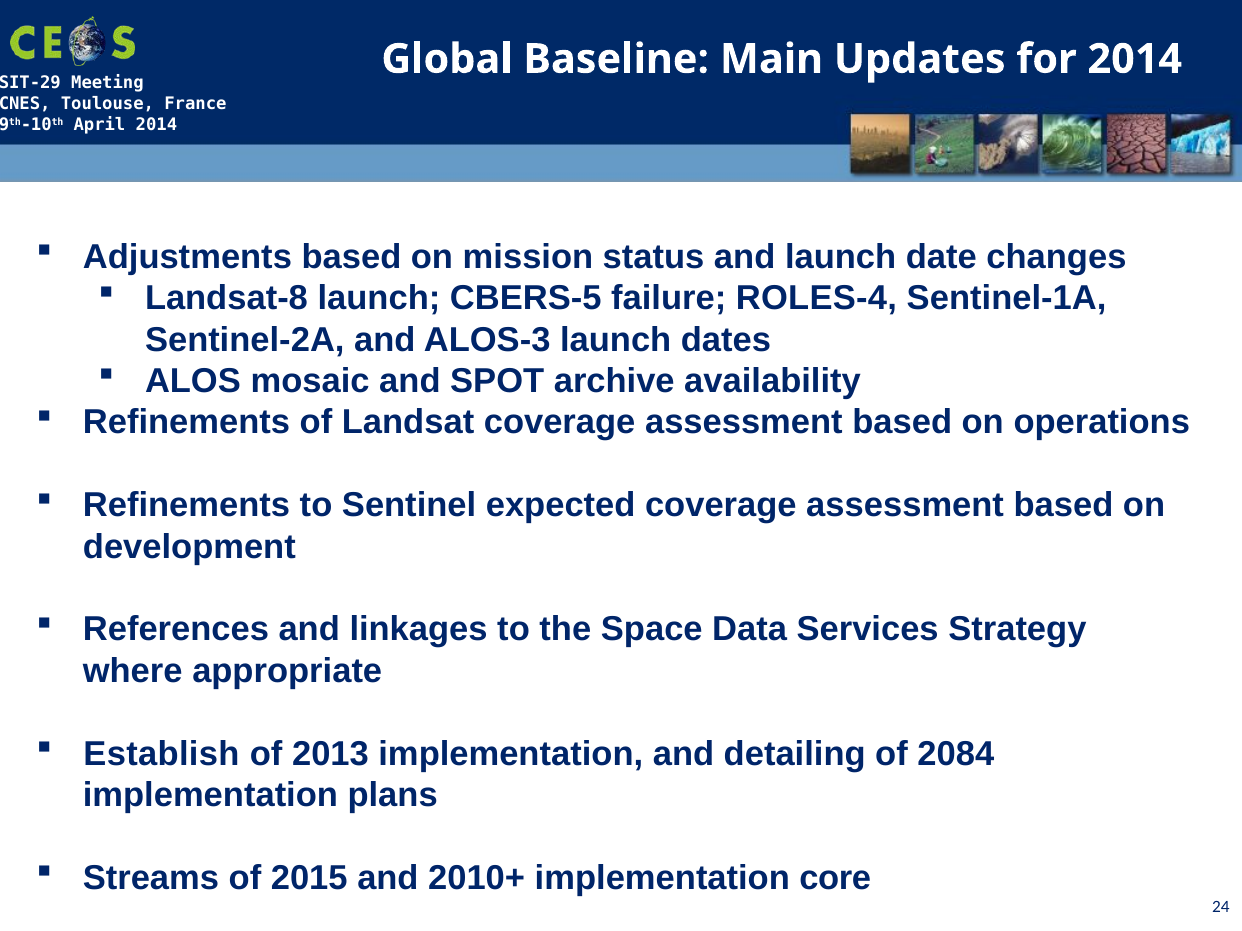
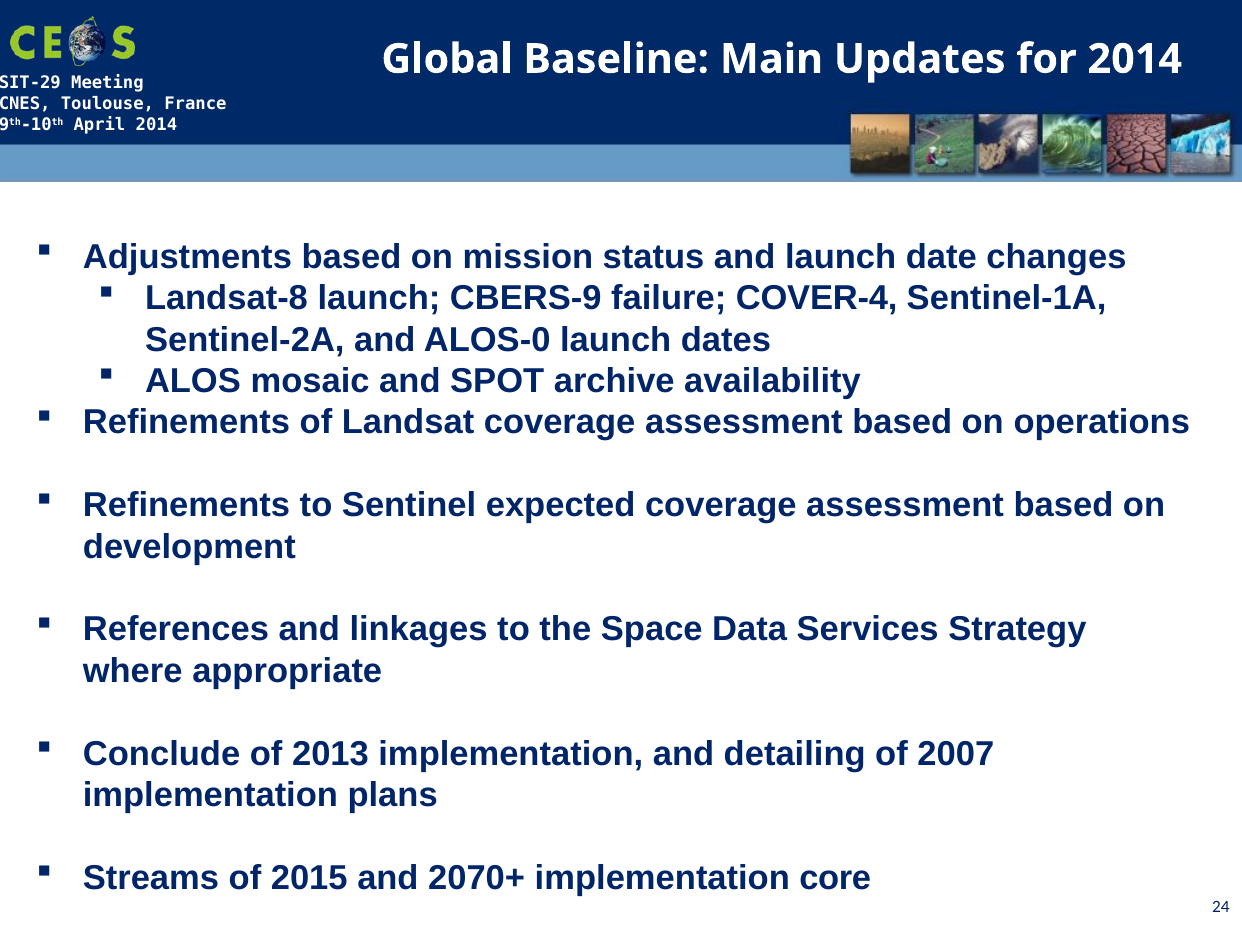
CBERS-5: CBERS-5 -> CBERS-9 (526, 299)
ROLES-4: ROLES-4 -> COVER-4 (817, 299)
ALOS-3: ALOS-3 -> ALOS-0 (487, 340)
Establish: Establish -> Conclude (162, 754)
2084: 2084 -> 2007 (956, 754)
2010+: 2010+ -> 2070+ (477, 878)
